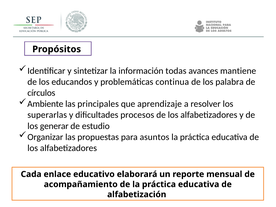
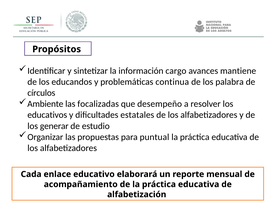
todas: todas -> cargo (176, 71)
principales: principales -> focalizadas (98, 104)
aprendizaje: aprendizaje -> desempeño (160, 104)
superarlas: superarlas -> educativos (47, 115)
procesos: procesos -> estatales (137, 115)
asuntos: asuntos -> puntual (154, 137)
